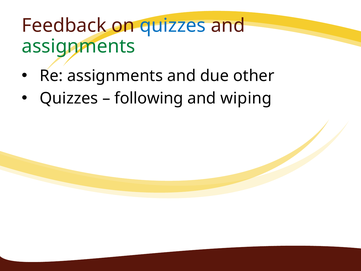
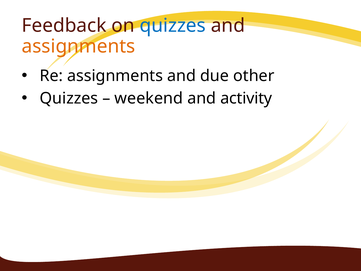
assignments colour: green -> orange (78, 46)
following: following -> weekend (149, 98)
wiping: wiping -> activity (246, 98)
